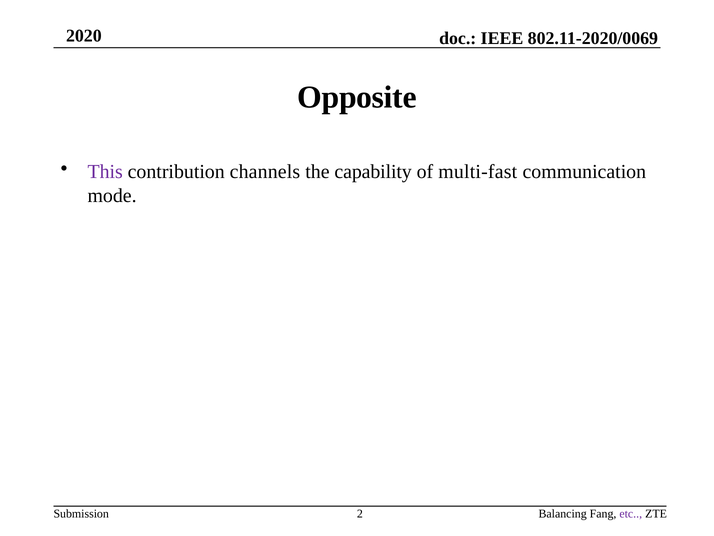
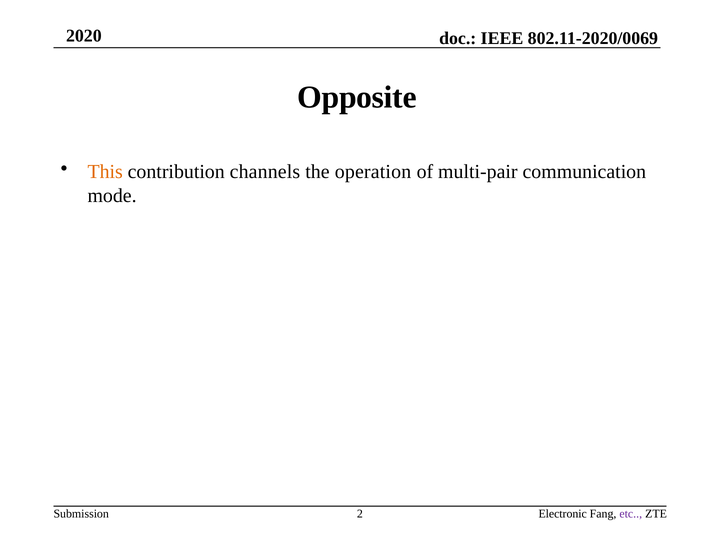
This colour: purple -> orange (105, 172)
capability: capability -> operation (373, 172)
multi-fast: multi-fast -> multi-pair (478, 172)
Balancing: Balancing -> Electronic (563, 514)
